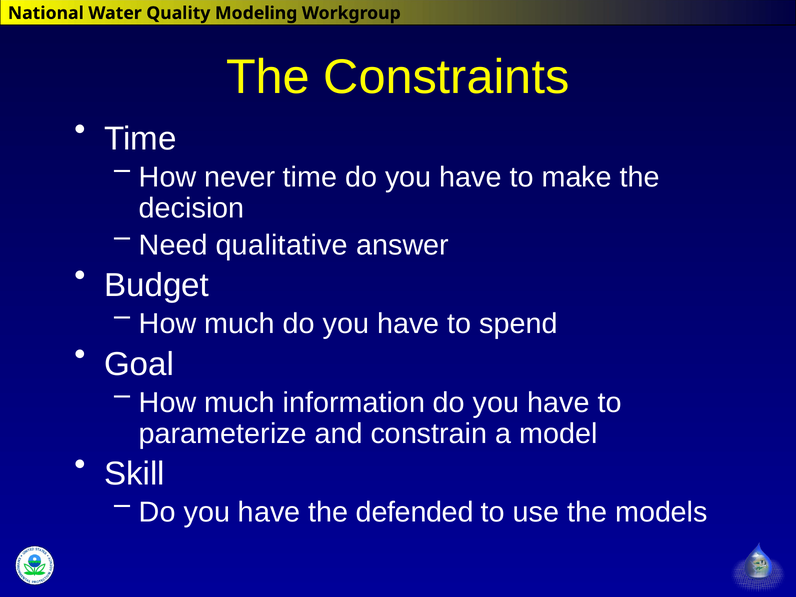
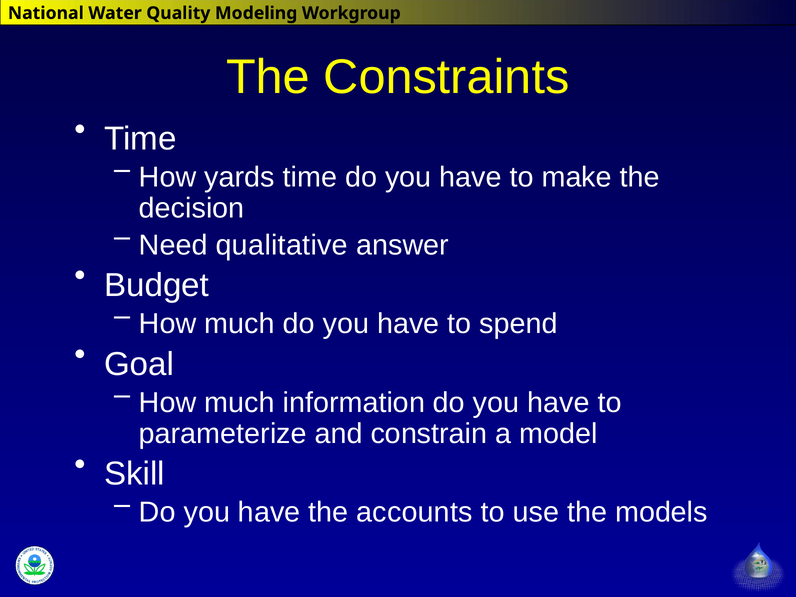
never: never -> yards (240, 177)
defended: defended -> accounts (414, 512)
